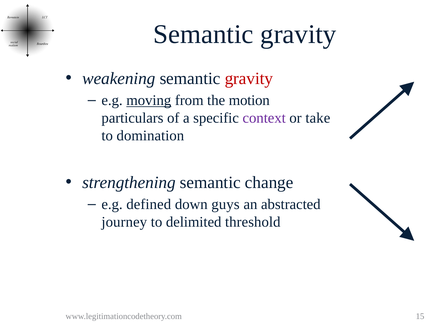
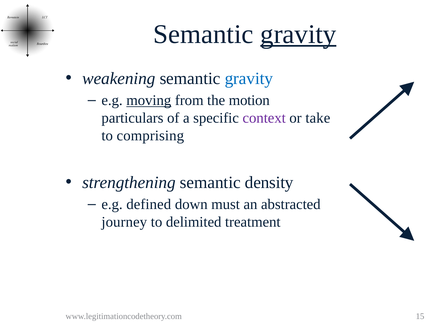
gravity underline: none -> present (298, 34)
gravity colour: red -> blue (249, 78)
domination: domination -> comprising (150, 136)
change: change -> density (269, 182)
guys: guys -> must (226, 204)
threshold: threshold -> treatment (253, 222)
